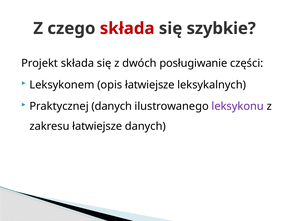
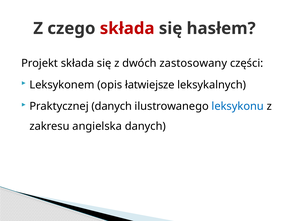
szybkie: szybkie -> hasłem (221, 28)
posługiwanie: posługiwanie -> zastosowany (193, 63)
leksykonu colour: purple -> blue (238, 106)
zakresu łatwiejsze: łatwiejsze -> angielska (97, 126)
